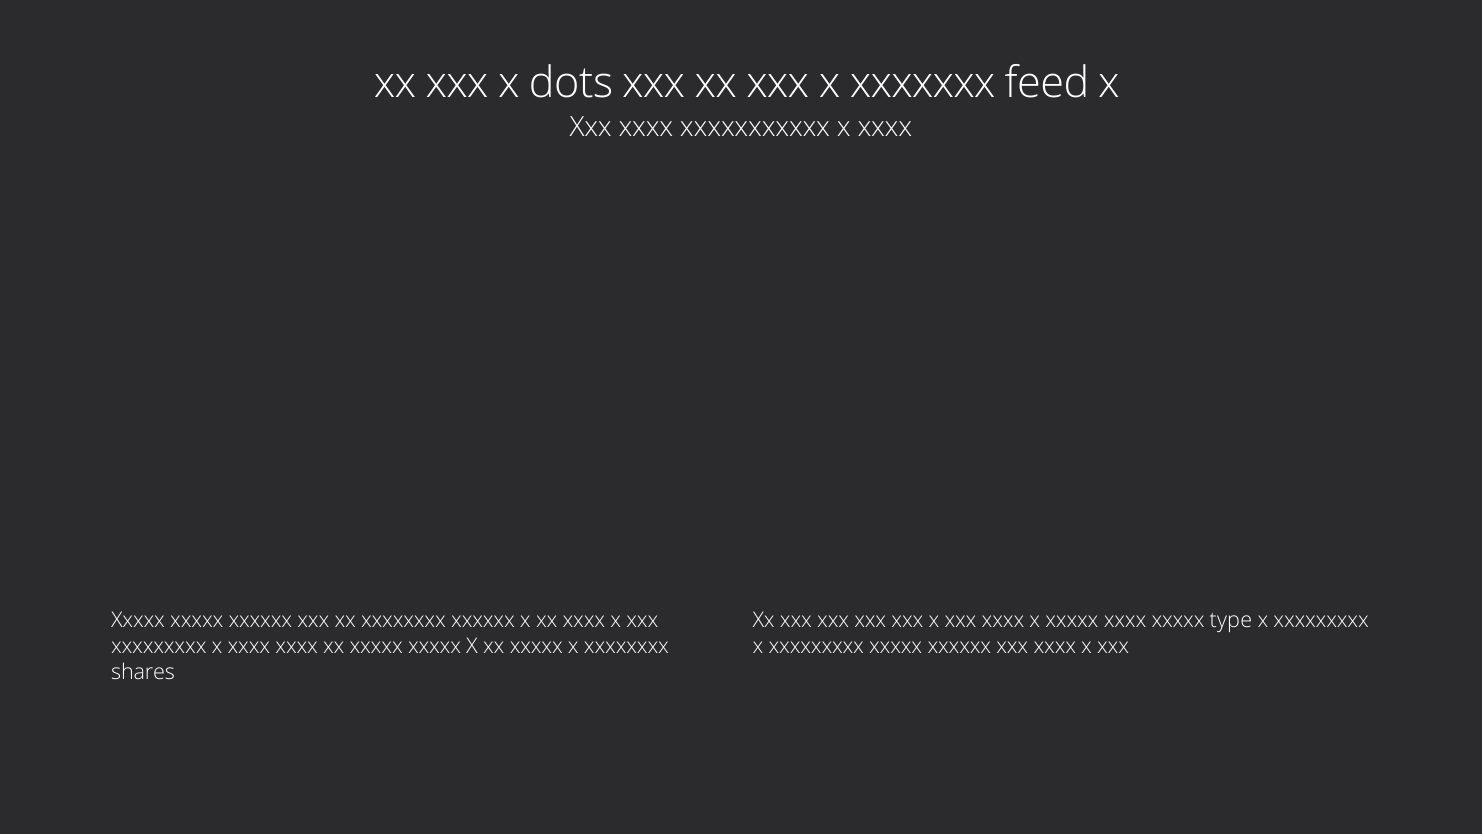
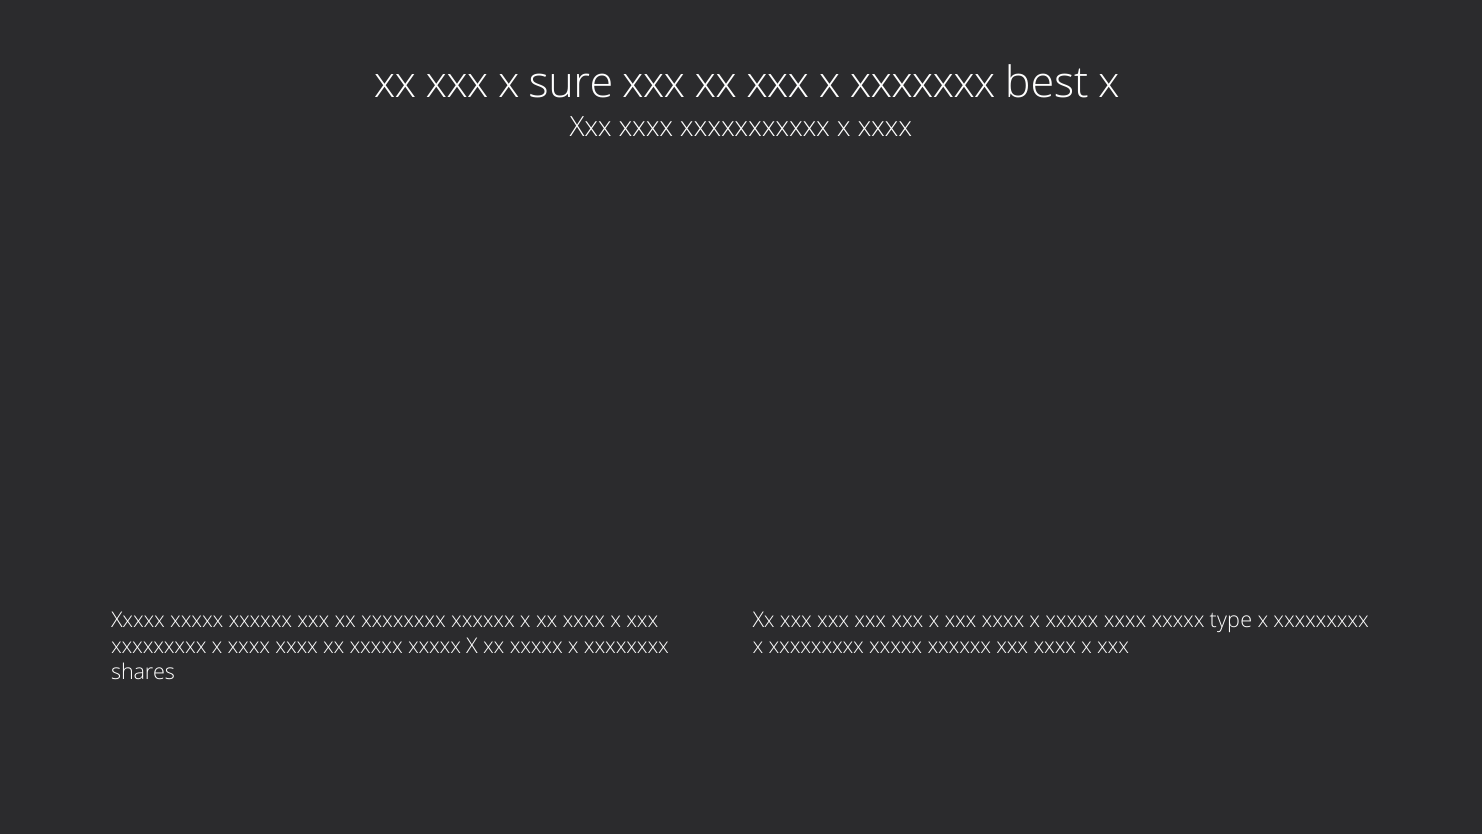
dots: dots -> sure (571, 83)
feed: feed -> best (1047, 83)
